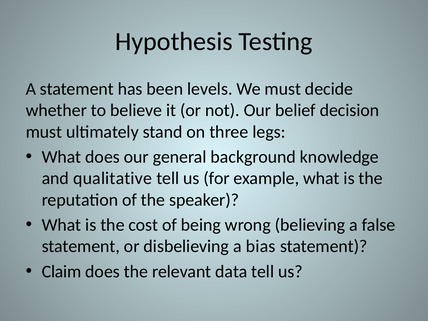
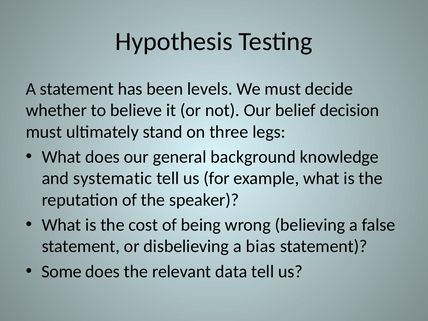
qualitative: qualitative -> systematic (113, 178)
Claim: Claim -> Some (62, 272)
